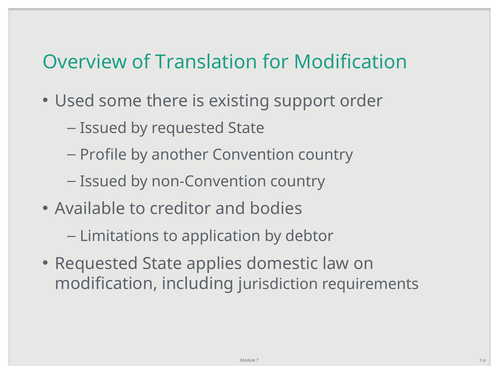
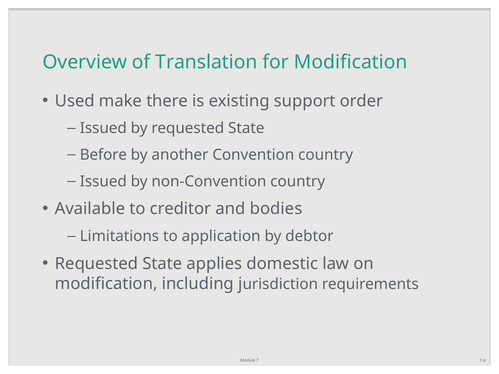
some: some -> make (120, 101)
Profile: Profile -> Before (103, 155)
